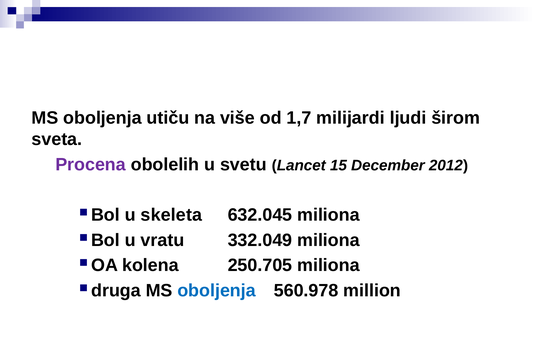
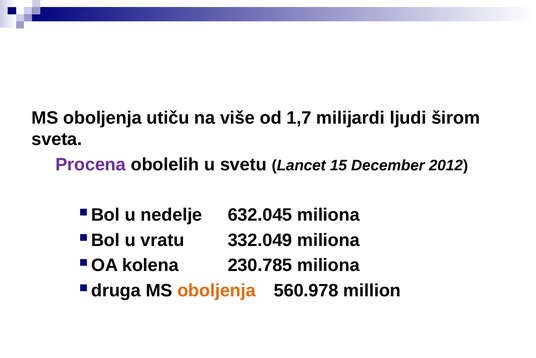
skeleta: skeleta -> nedelje (171, 215)
250.705: 250.705 -> 230.785 (260, 265)
oboljenja colour: blue -> orange (217, 290)
